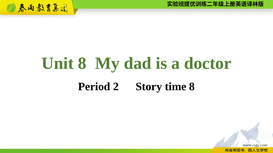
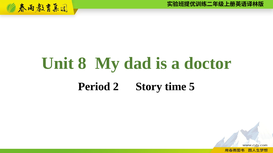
time 8: 8 -> 5 (192, 87)
